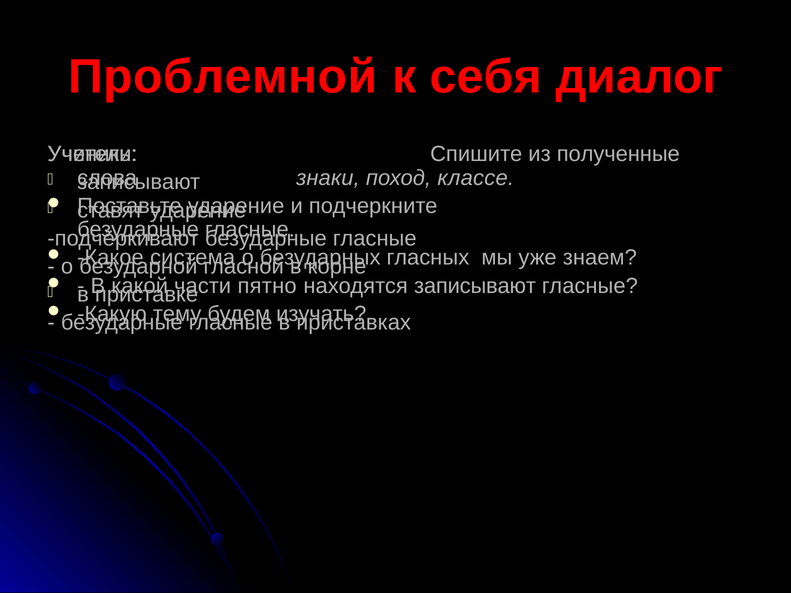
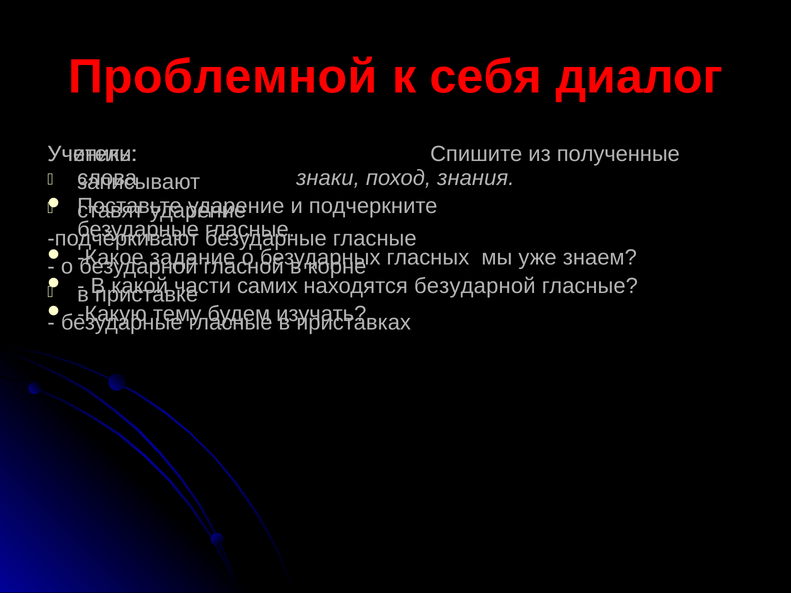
классе: классе -> знания (476, 178)
система: система -> задание (193, 258)
пятно: пятно -> самих (267, 286)
находятся записывают: записывают -> безударной (475, 286)
